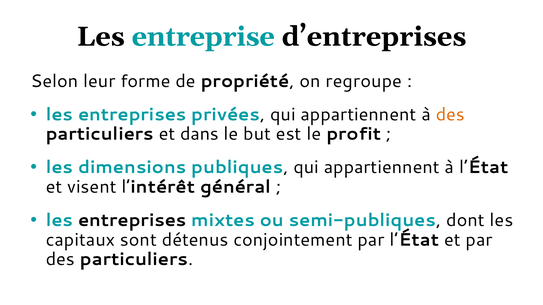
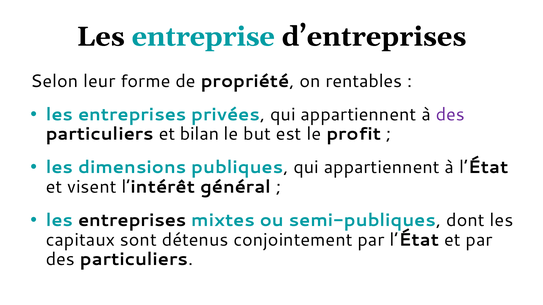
regroupe: regroupe -> rentables (364, 81)
des colour: orange -> purple (450, 115)
dans: dans -> bilan (200, 134)
